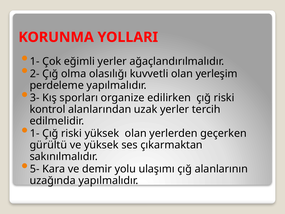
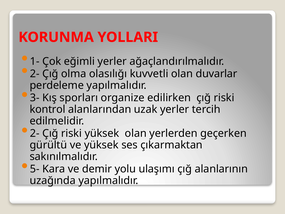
yerleşim: yerleşim -> duvarlar (217, 74)
1-: 1- -> 2- (35, 133)
